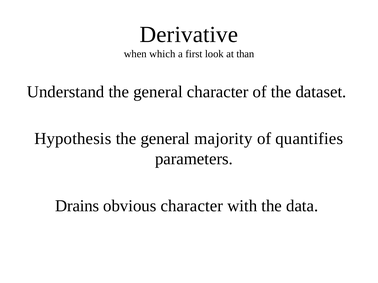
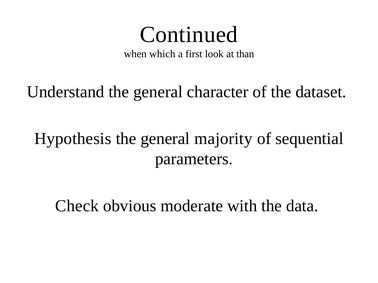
Derivative: Derivative -> Continued (189, 35)
quantifies: quantifies -> sequential (309, 139)
Drains: Drains -> Check (77, 206)
obvious character: character -> moderate (192, 206)
